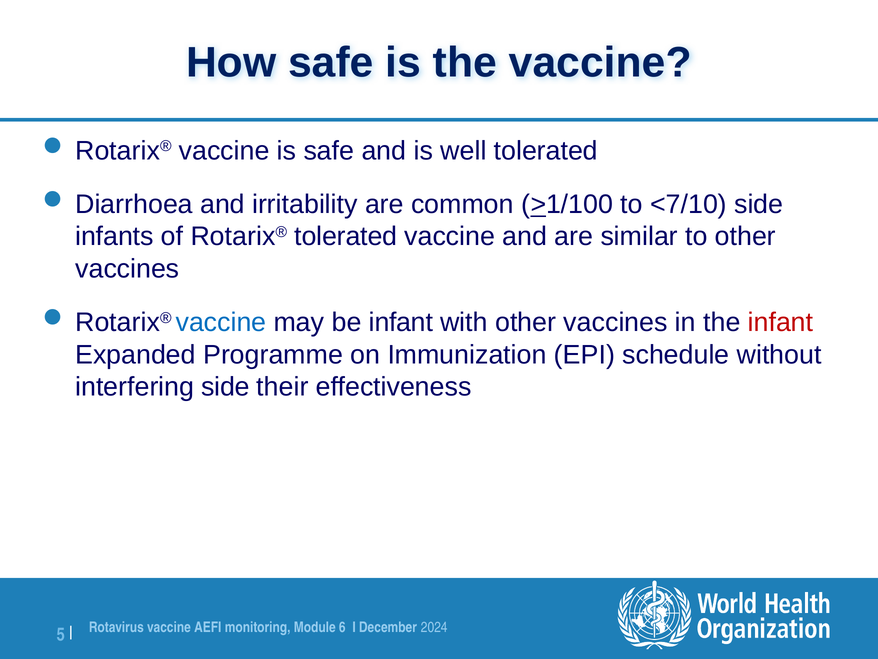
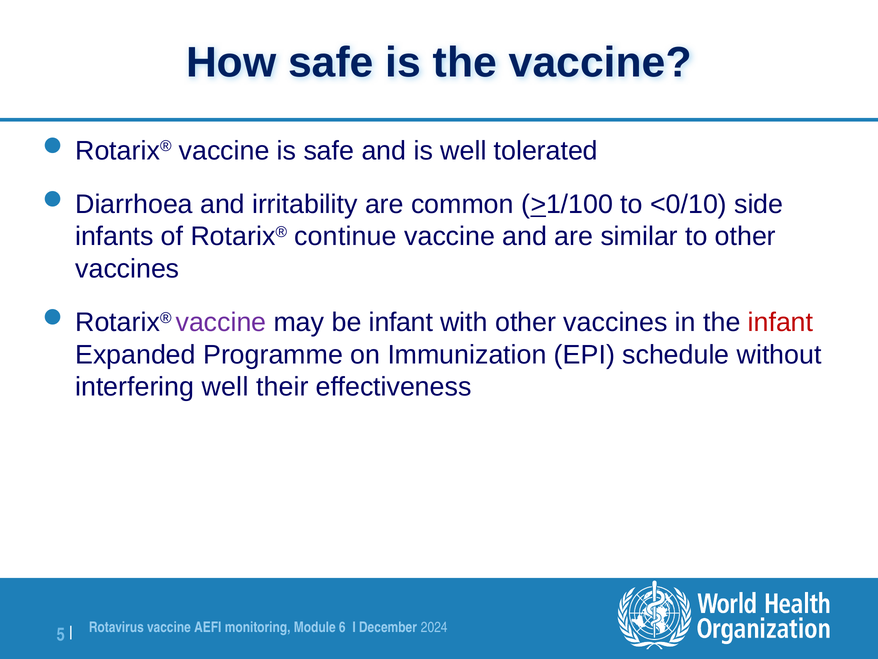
<7/10: <7/10 -> <0/10 (689, 204)
Rotarix® tolerated: tolerated -> continue (346, 236)
vaccine colour: blue -> purple (221, 322)
interfering side: side -> well (225, 387)
